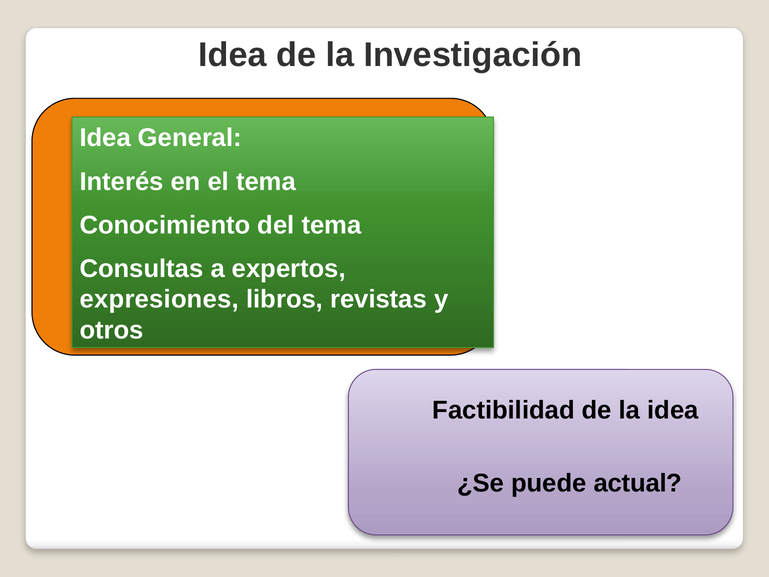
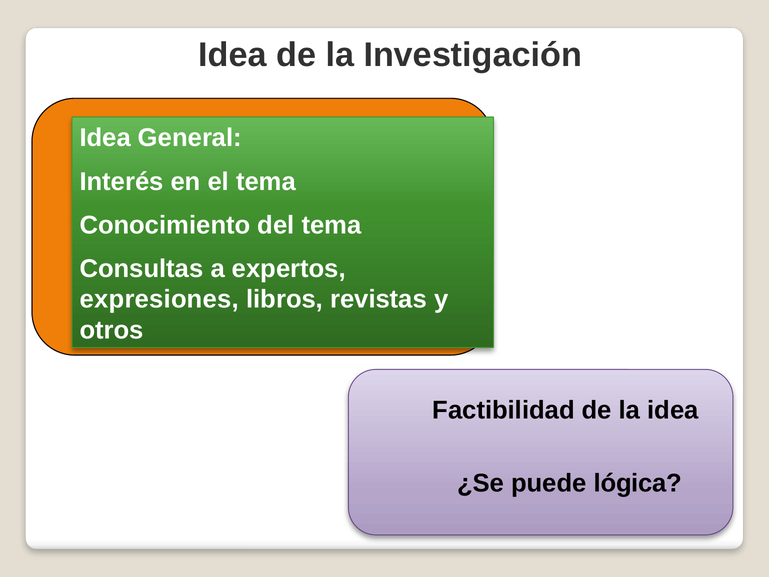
actual: actual -> lógica (638, 483)
